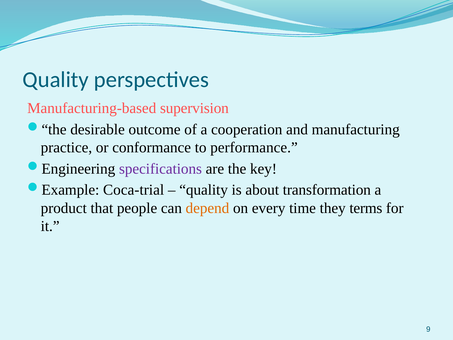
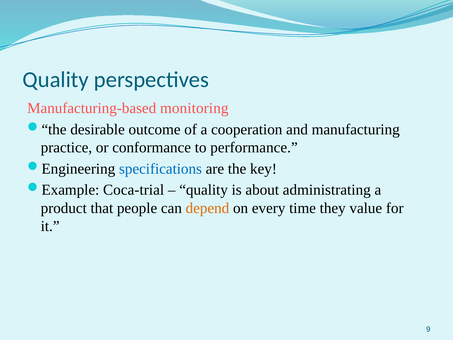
supervision: supervision -> monitoring (194, 108)
specifications colour: purple -> blue (160, 169)
transformation: transformation -> administrating (327, 190)
terms: terms -> value (366, 208)
